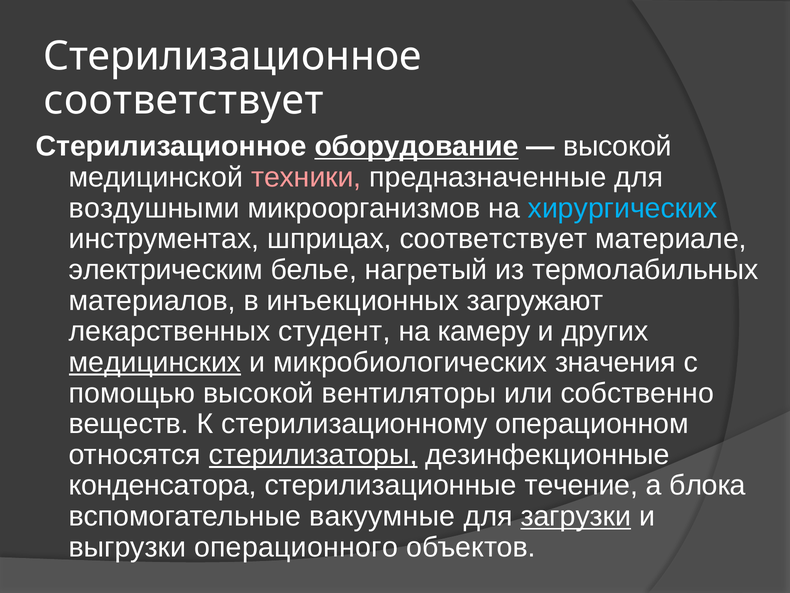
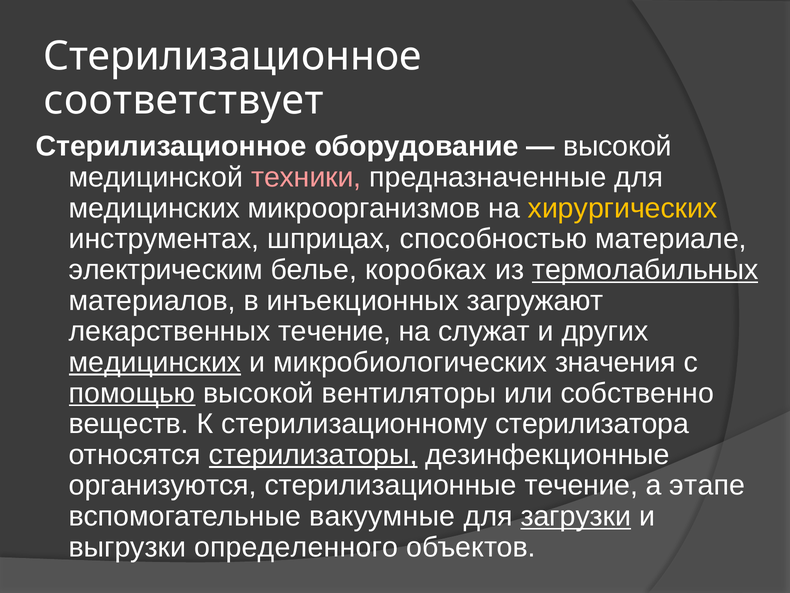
оборудование underline: present -> none (417, 146)
воздушными: воздушными -> медицинских (154, 208)
хирургических colour: light blue -> yellow (623, 208)
шприцах соответствует: соответствует -> способностью (494, 239)
нагретый: нагретый -> коробках (426, 270)
термолабильных underline: none -> present (645, 270)
лекарственных студент: студент -> течение (335, 331)
камеру: камеру -> служат (484, 331)
помощью underline: none -> present (132, 393)
операционном: операционном -> стерилизатора (592, 424)
конденсатора: конденсатора -> организуются (163, 485)
блока: блока -> этапе (707, 485)
операционного: операционного -> определенного (296, 547)
